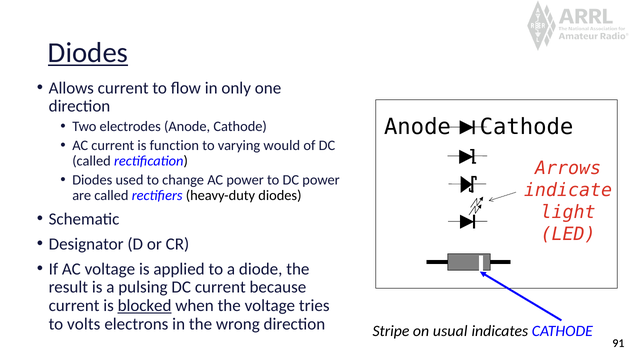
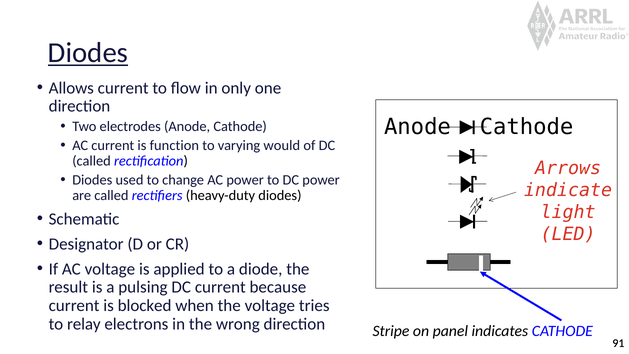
blocked underline: present -> none (145, 306)
volts: volts -> relay (84, 324)
usual: usual -> panel (450, 331)
